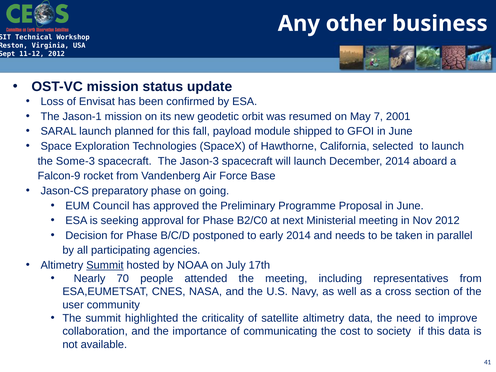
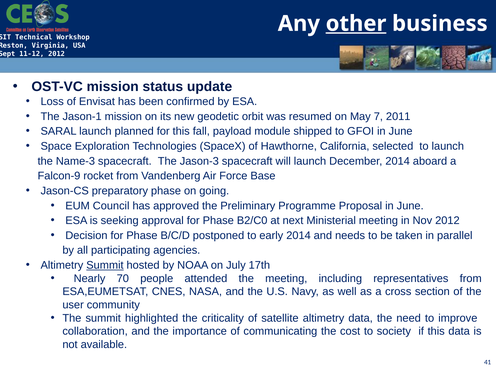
other underline: none -> present (356, 24)
2001: 2001 -> 2011 (398, 116)
Some-3: Some-3 -> Name-3 (75, 161)
